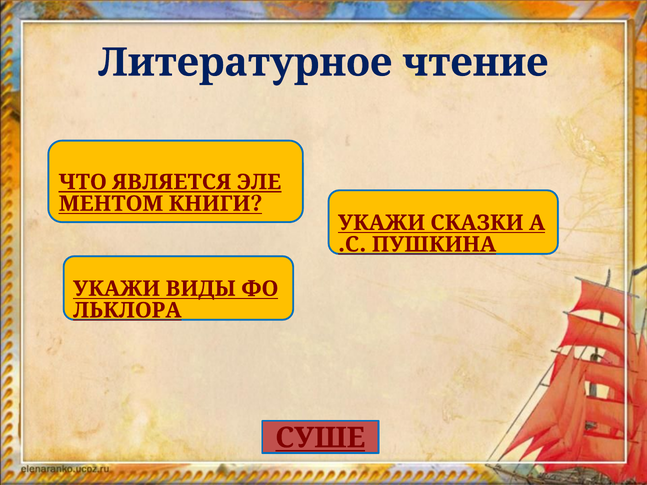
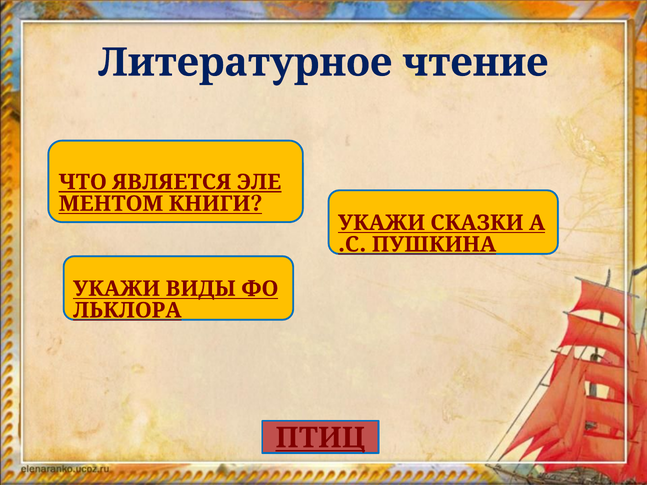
СУШЕ: СУШЕ -> ПТИЦ (320, 438)
